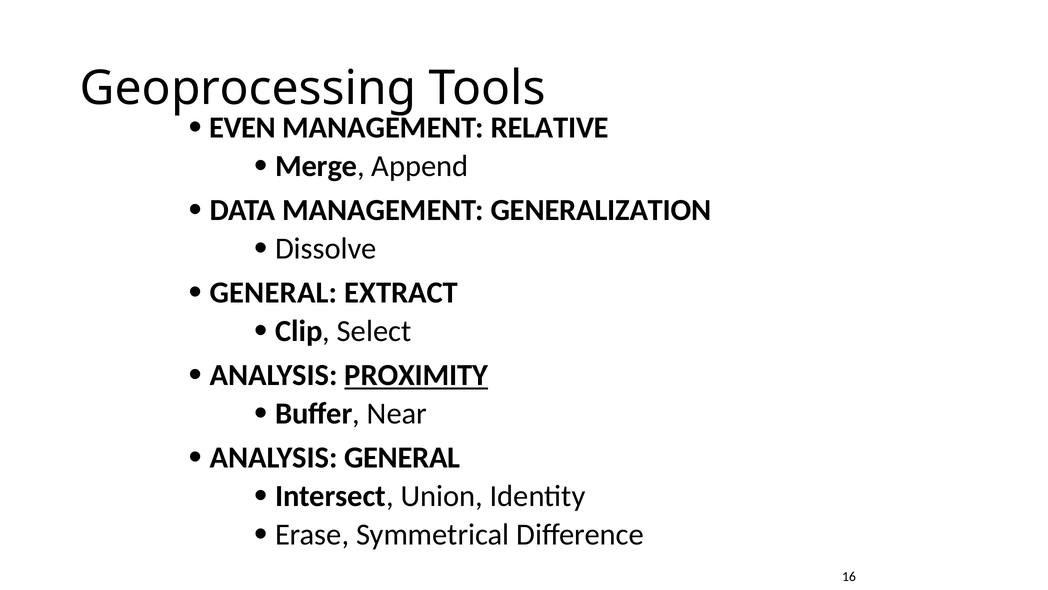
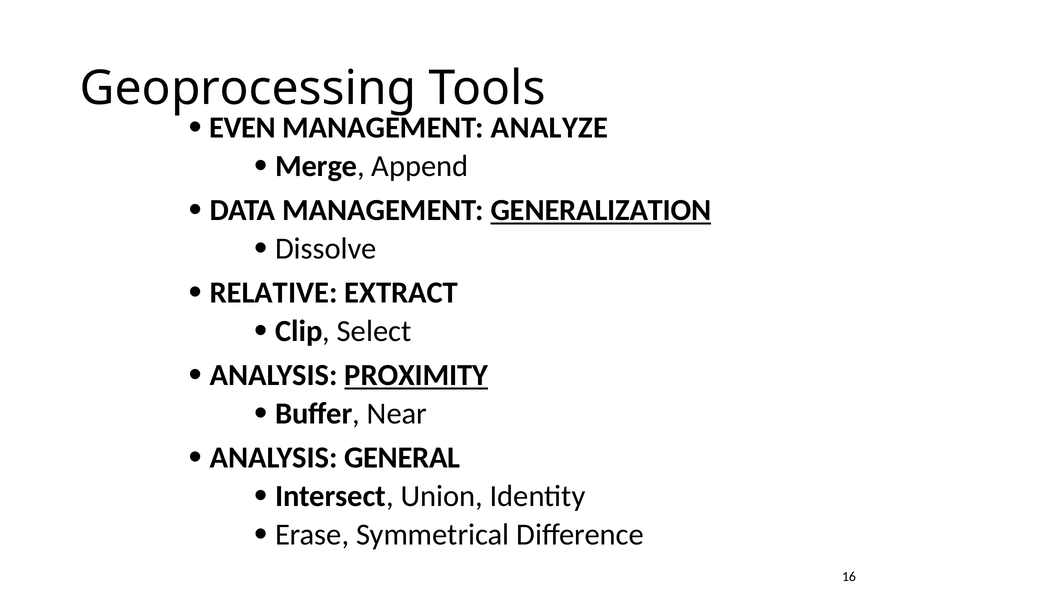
RELATIVE: RELATIVE -> ANALYZE (549, 128)
GENERALIZATION underline: none -> present (601, 210)
GENERAL: GENERAL -> RELATIVE (274, 293)
